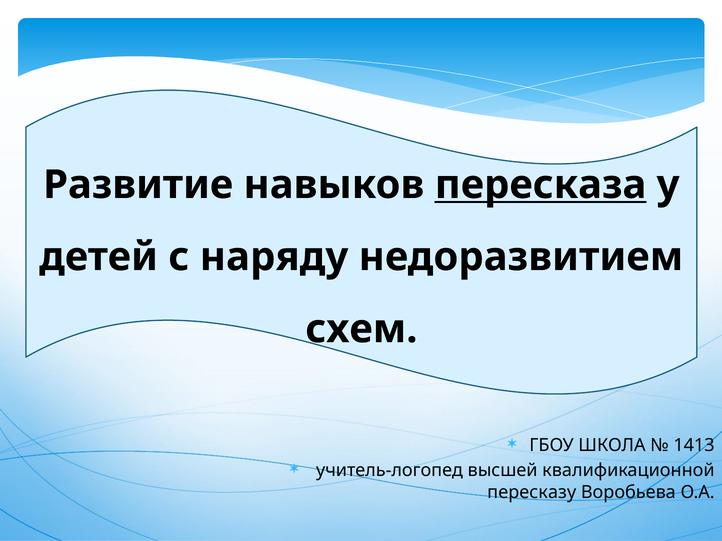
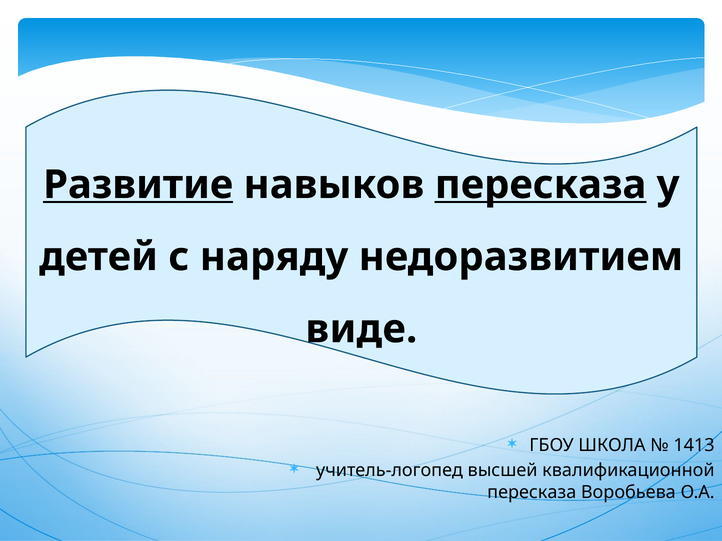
Развитие underline: none -> present (138, 185)
схем: схем -> виде (361, 329)
пересказу: пересказу -> пересказа (532, 493)
